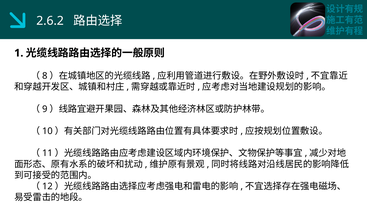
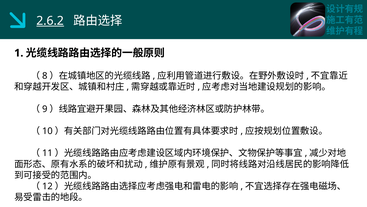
2.6.2 underline: none -> present (50, 21)
